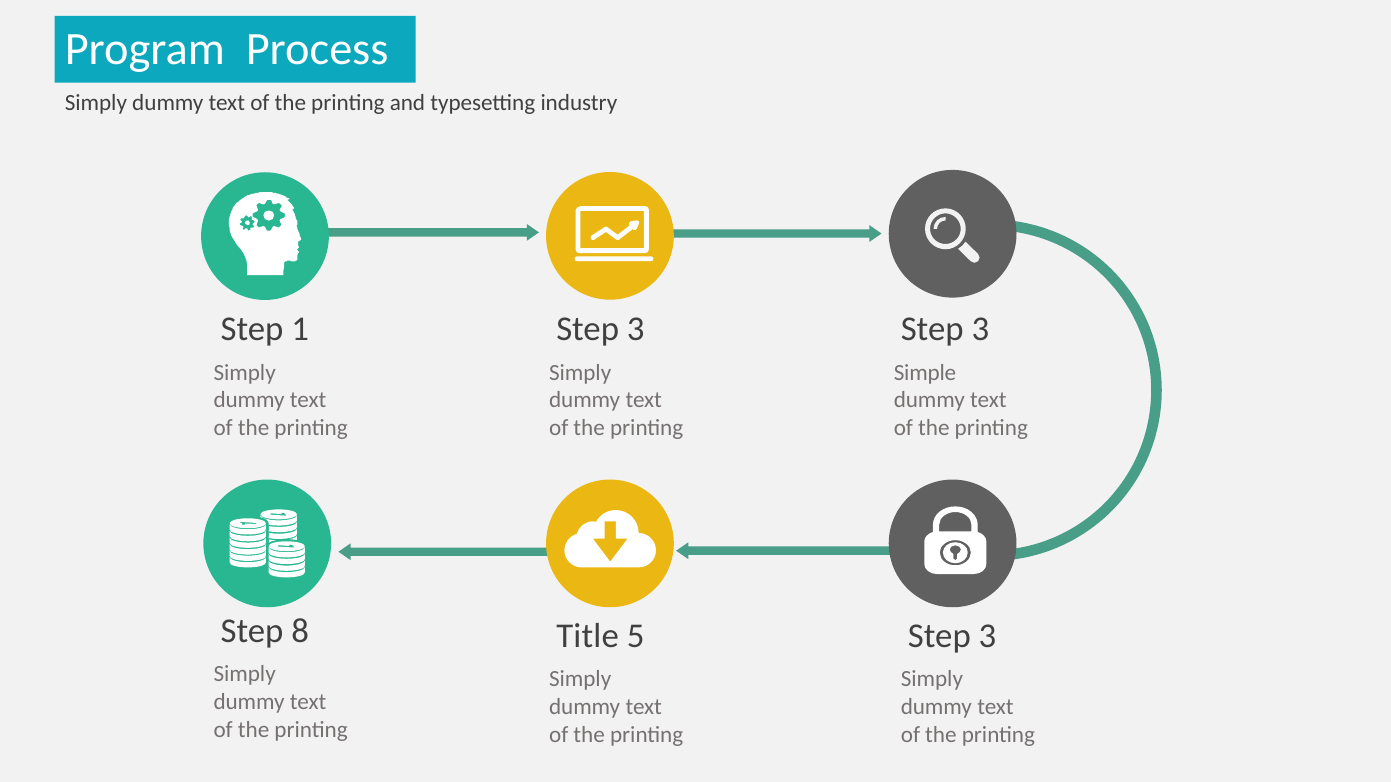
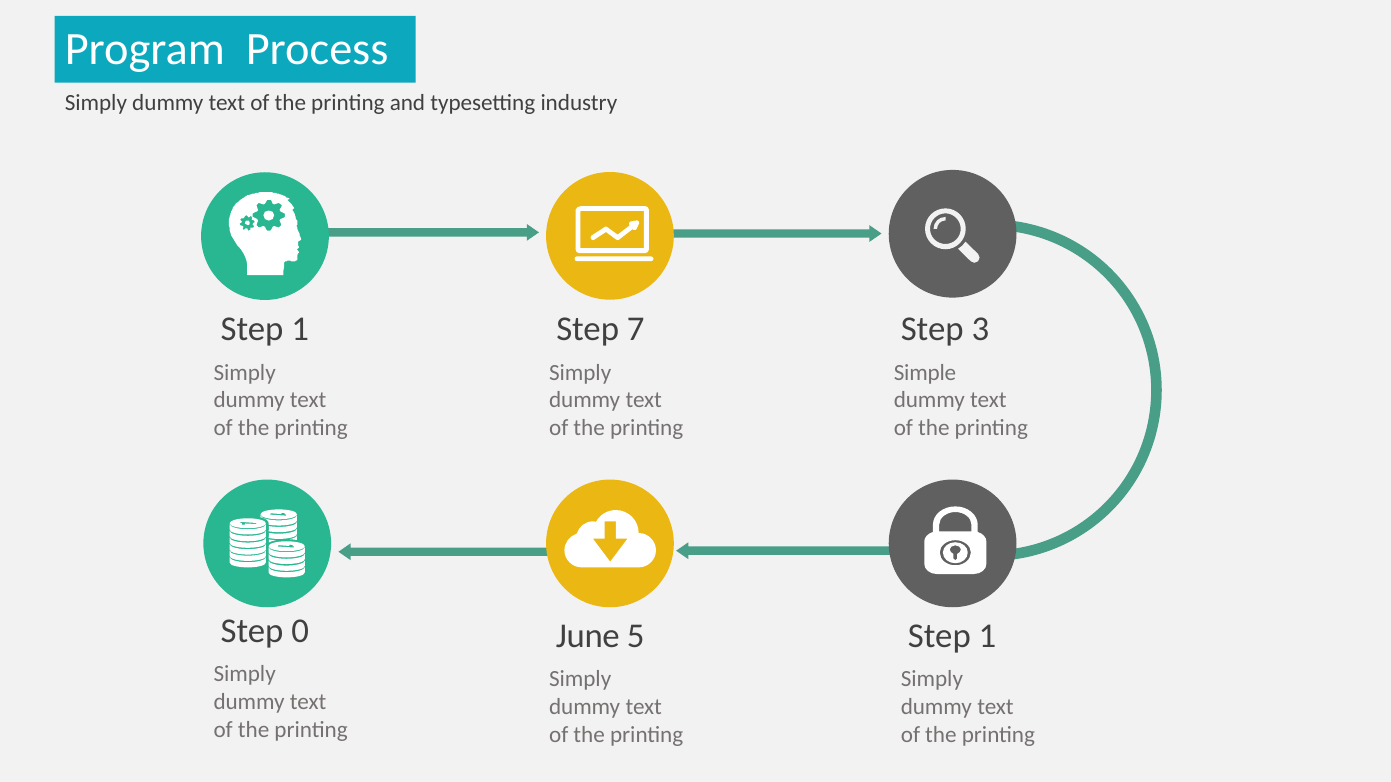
3: 3 -> 7 (636, 329)
8: 8 -> 0 (300, 631)
Title: Title -> June (588, 636)
3: 3 -> 1 (987, 636)
